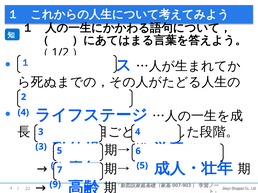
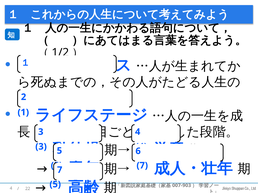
4: 4 -> 1 (23, 113)
5: 5 -> 7 (142, 166)
9: 9 -> 5 (55, 185)
